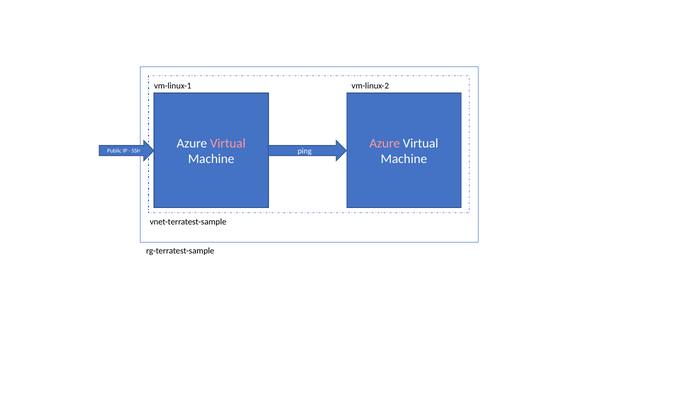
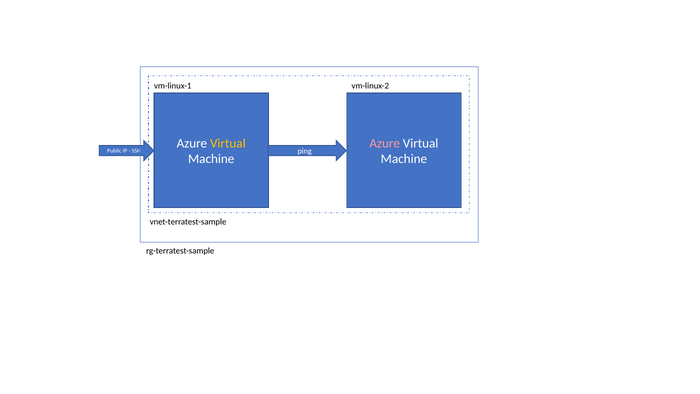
Virtual colour: pink -> yellow (228, 143)
